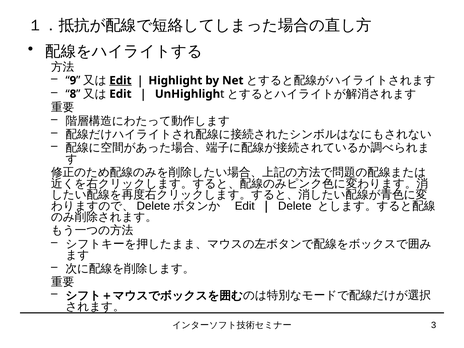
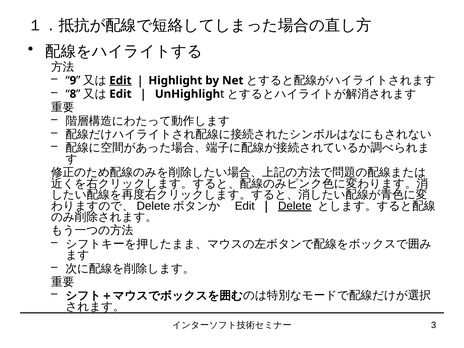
Delete underline: none -> present (295, 206)
